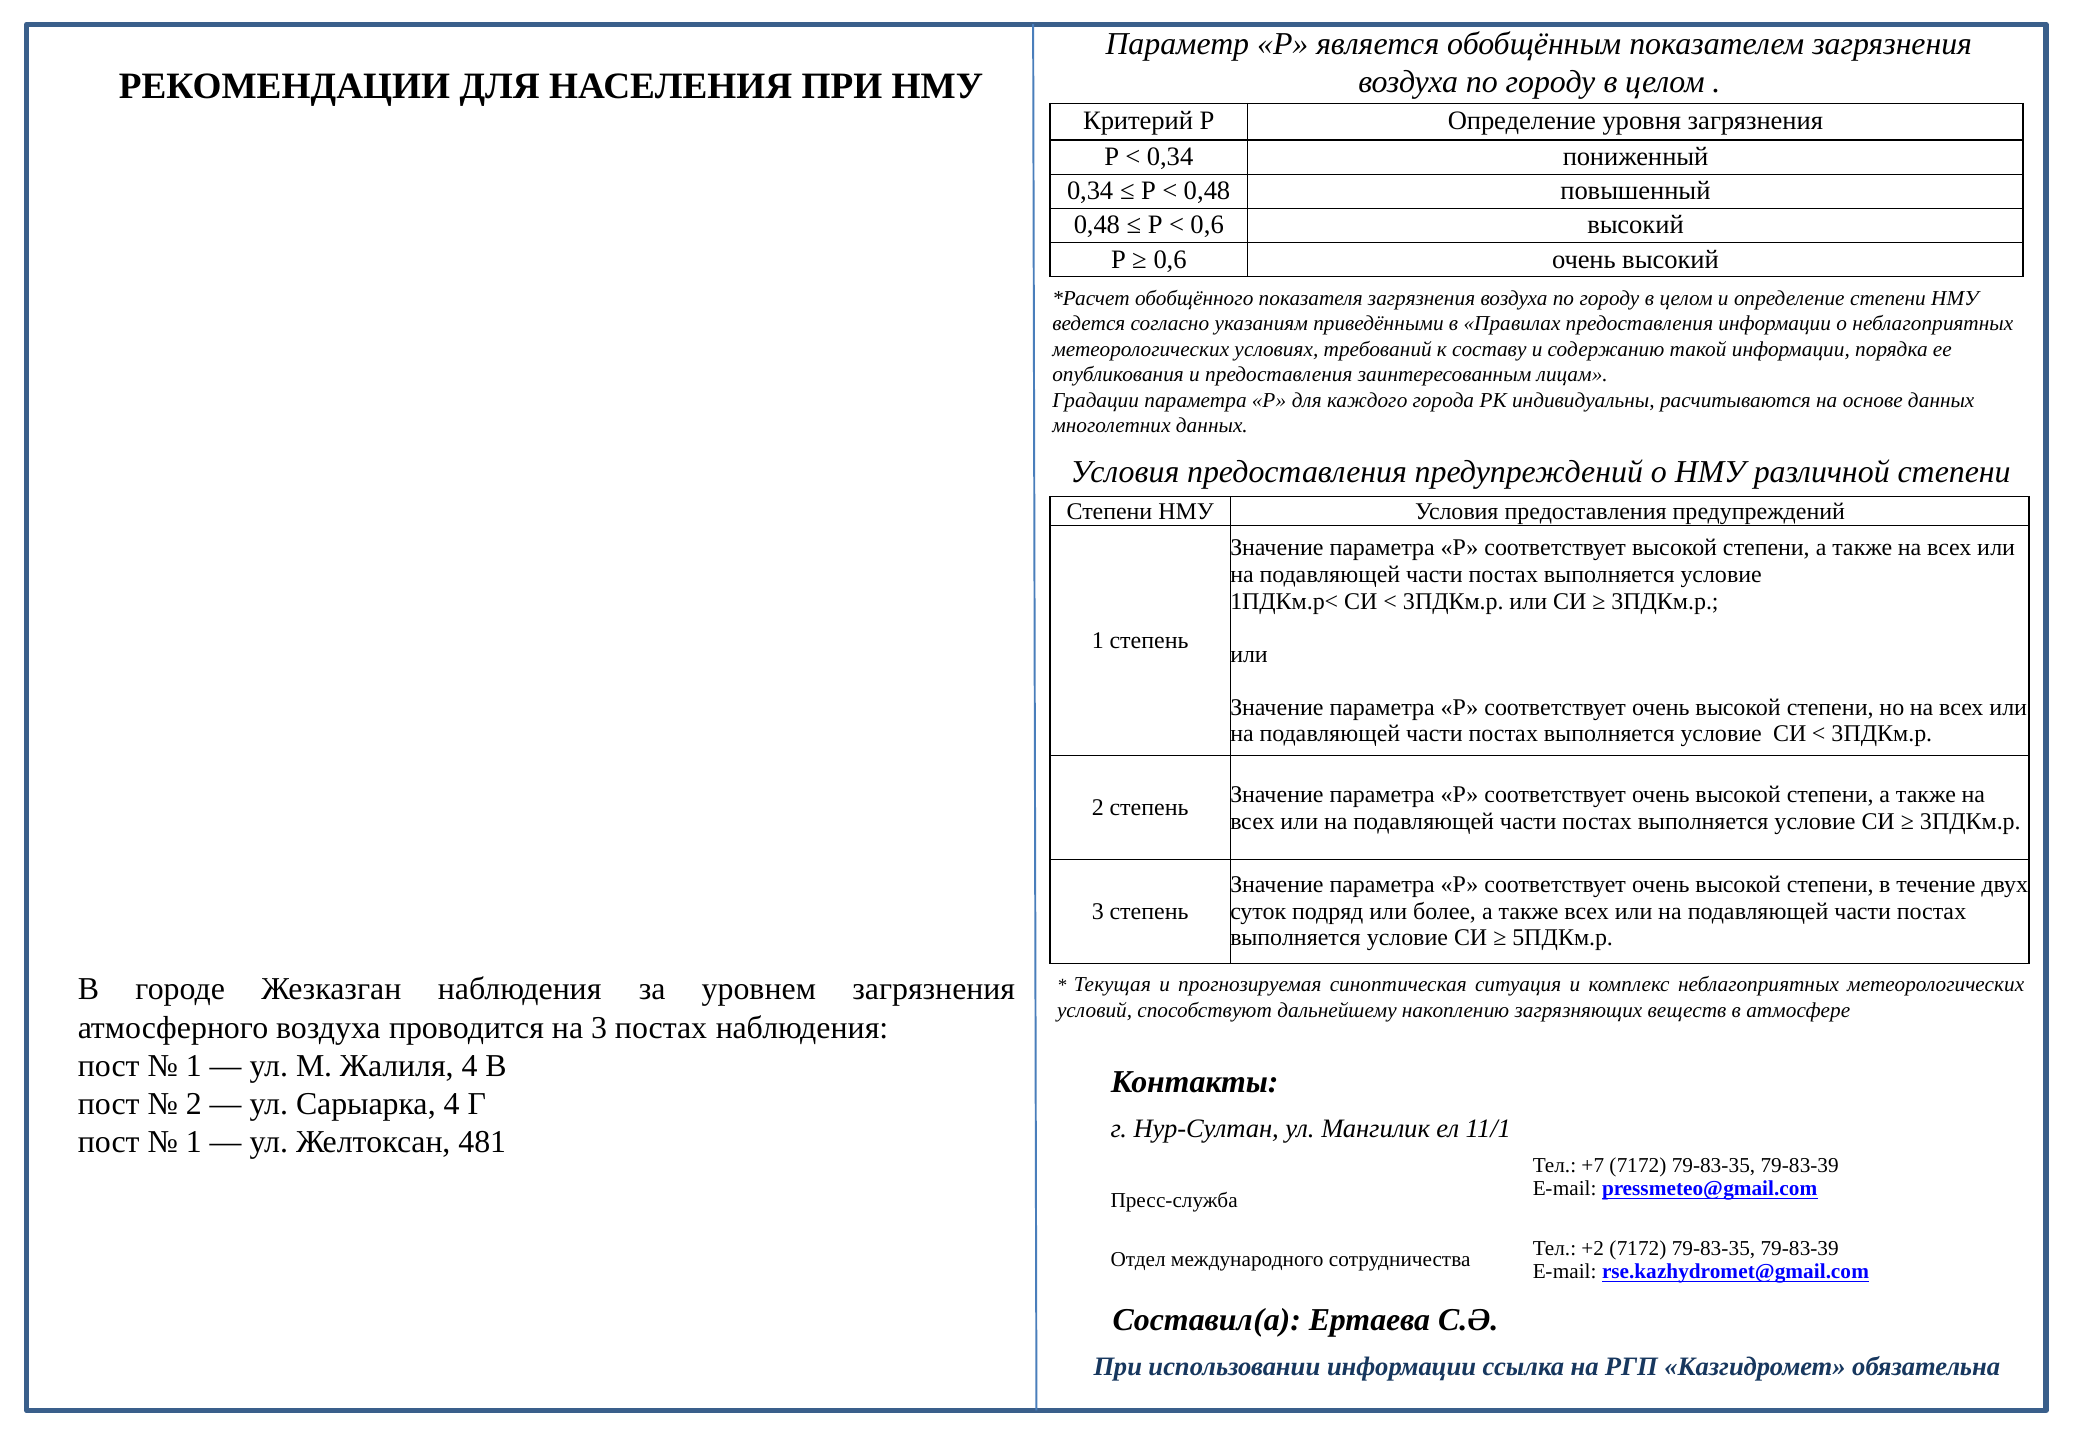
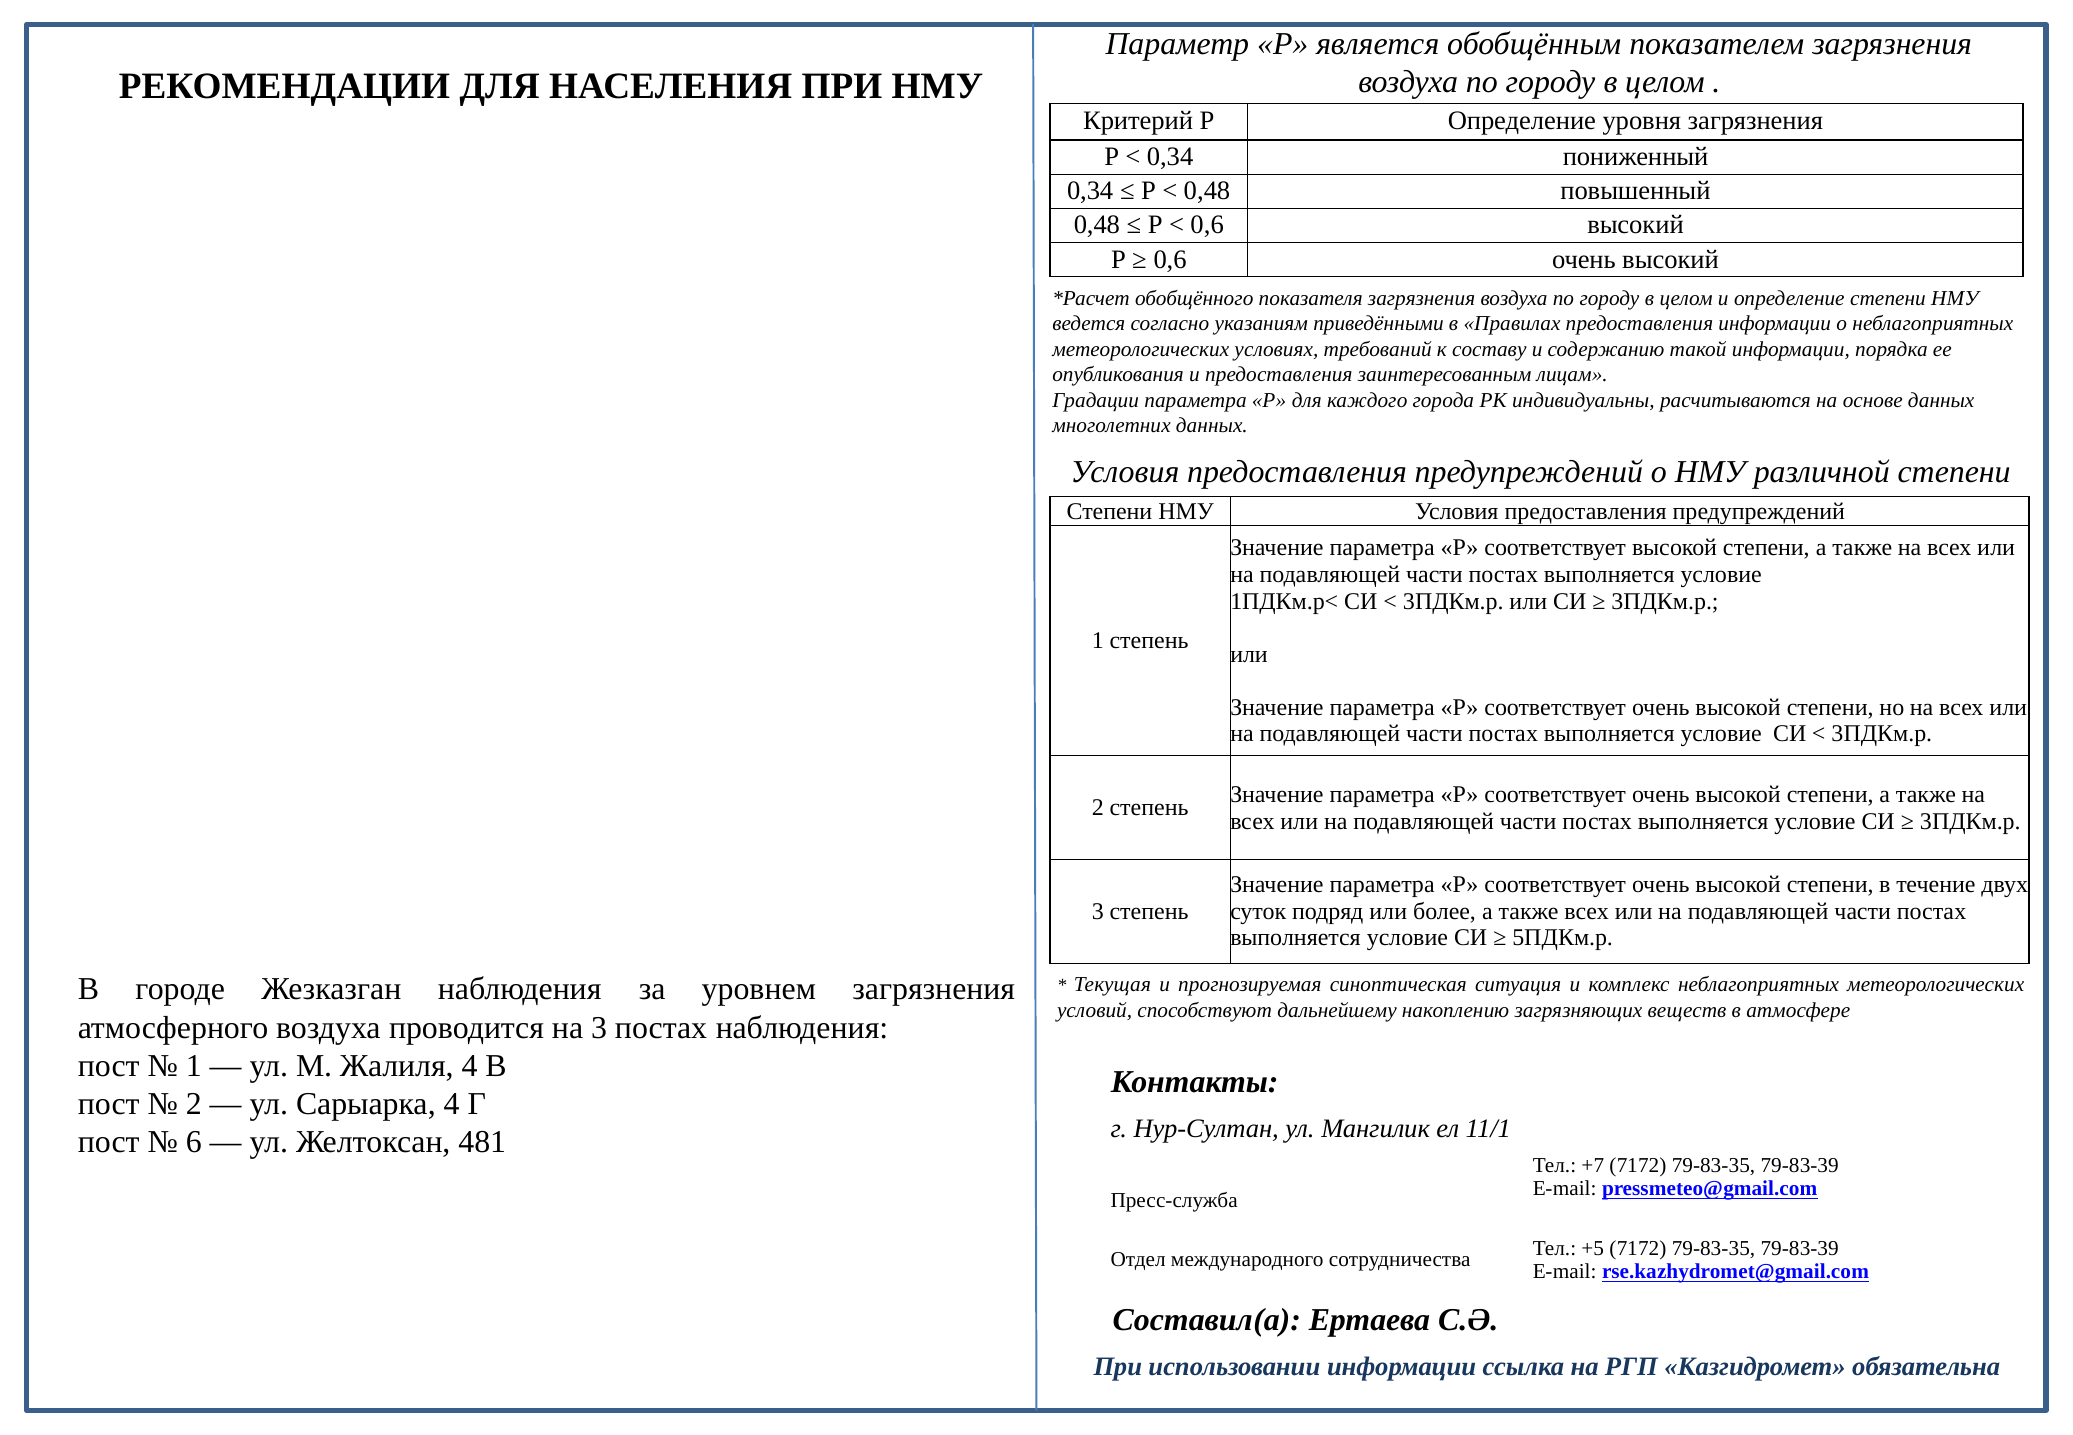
1: 1 -> 6 (194, 1142)
+2: +2 -> +5 (1593, 1248)
